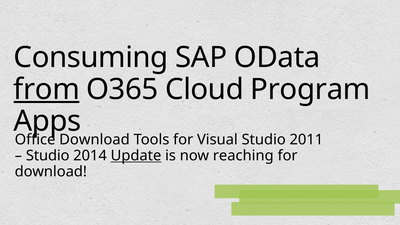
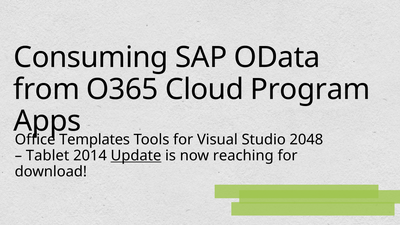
from underline: present -> none (47, 89)
Download: Download -> Templates (95, 140)
2011: 2011 -> 2048 (306, 140)
Studio: Studio -> Tablet (48, 156)
